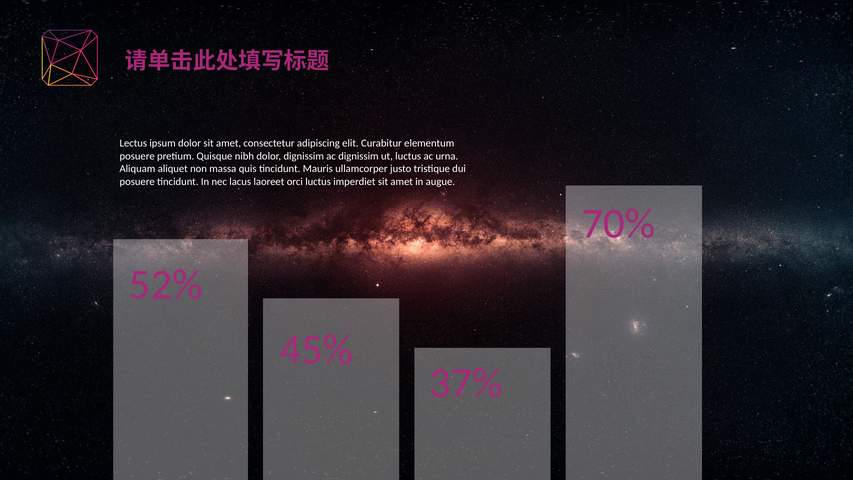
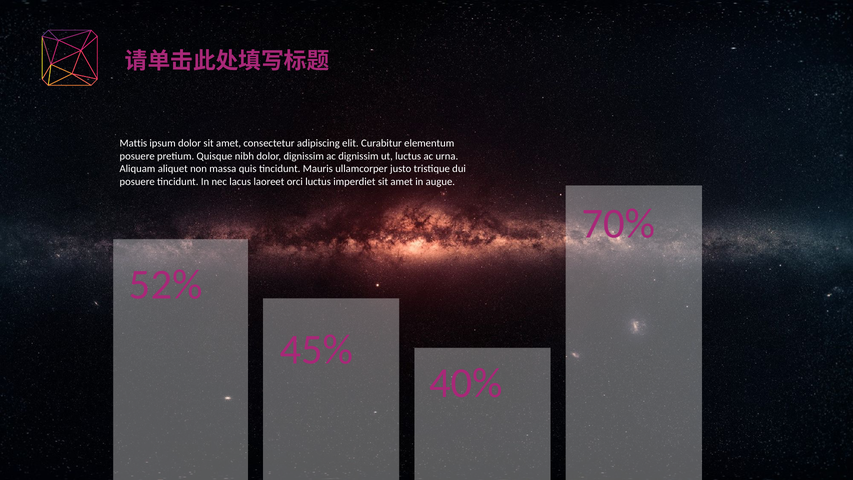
Lectus: Lectus -> Mattis (133, 143)
37%: 37% -> 40% (466, 383)
